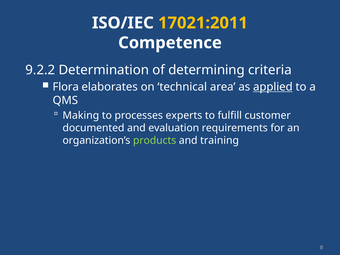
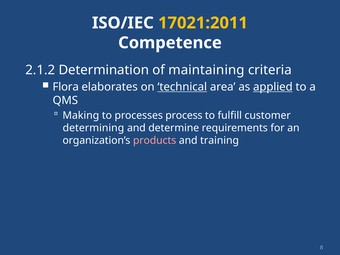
9.2.2: 9.2.2 -> 2.1.2 (40, 70)
determining: determining -> maintaining (206, 70)
technical underline: none -> present (182, 87)
experts: experts -> process (184, 116)
documented: documented -> determining (93, 128)
evaluation: evaluation -> determine (174, 128)
products colour: light green -> pink (155, 140)
